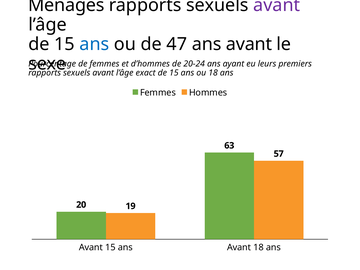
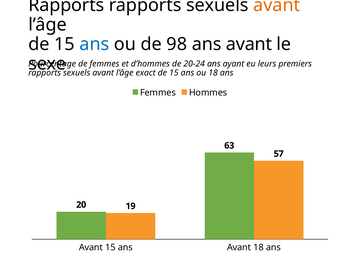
Ménages: Ménages -> Rapports (66, 5)
avant colour: purple -> orange (277, 5)
47: 47 -> 98 (177, 44)
